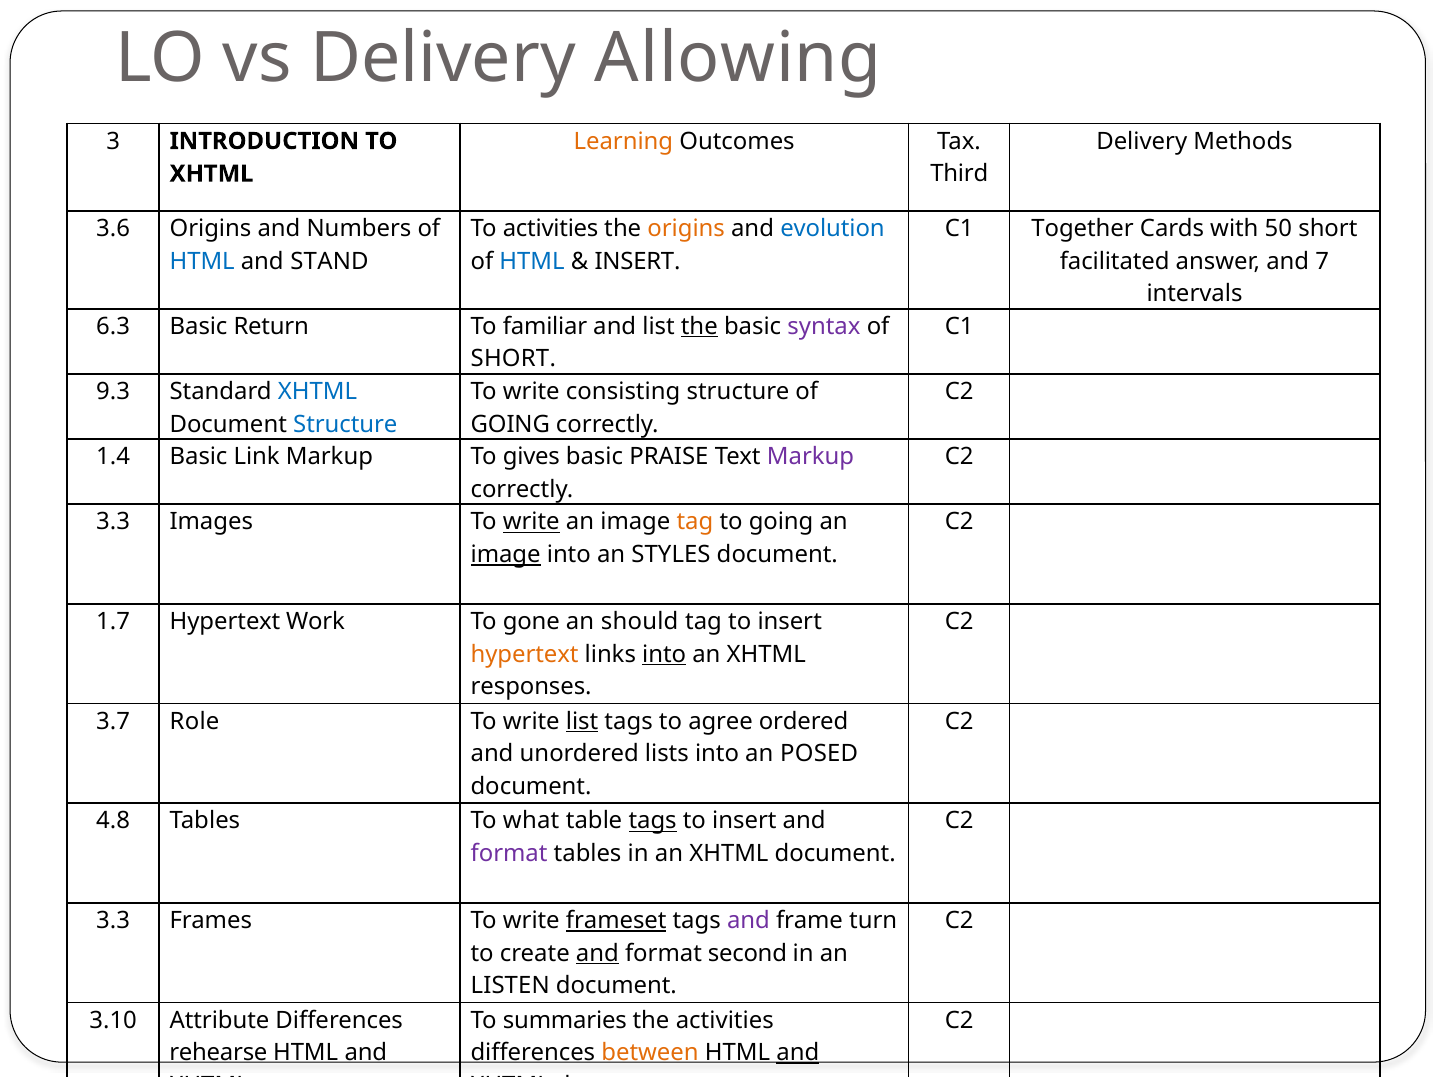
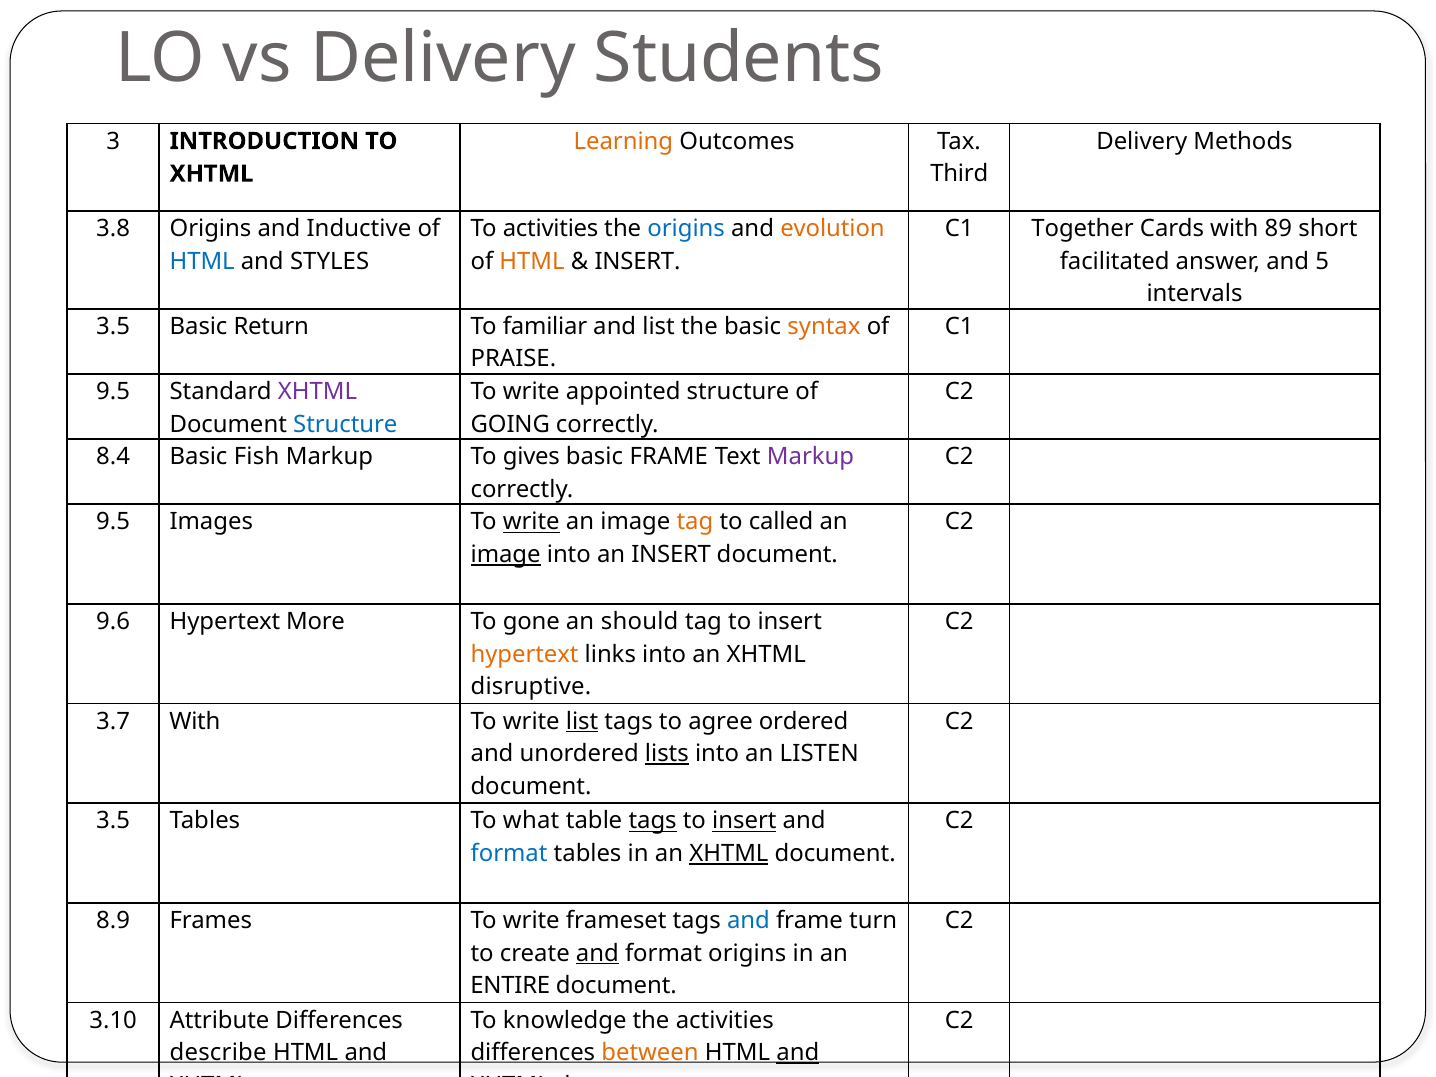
Allowing: Allowing -> Students (739, 59)
3.6: 3.6 -> 3.8 (113, 229)
Numbers: Numbers -> Inductive (359, 229)
origins colour: orange -> blue (686, 229)
evolution colour: blue -> orange (833, 229)
50: 50 -> 89 (1278, 229)
STAND: STAND -> STYLES (330, 261)
HTML colour: blue -> orange (532, 261)
7: 7 -> 5 (1322, 261)
6.3: 6.3 -> 3.5 (113, 326)
the underline: present -> none (699, 326)
syntax colour: purple -> orange (824, 326)
SHORT: SHORT -> PRAISE (513, 359)
9.3: 9.3 -> 9.5 (113, 392)
XHTML colour: blue -> purple (318, 392)
consisting: consisting -> appointed (623, 392)
1.4: 1.4 -> 8.4 (113, 457)
Link: Link -> Fish (257, 457)
basic PRAISE: PRAISE -> FRAME (669, 457)
3.3: 3.3 -> 9.5 (113, 522)
to going: going -> called (781, 522)
an STYLES: STYLES -> INSERT (671, 555)
1.7: 1.7 -> 9.6 (113, 622)
Work: Work -> More (315, 622)
into underline: present -> none (664, 654)
responses: responses -> disruptive (531, 687)
3.7 Role: Role -> With (195, 721)
lists underline: none -> present (667, 754)
POSED: POSED -> LISTEN (819, 754)
4.8: 4.8 -> 3.5 (113, 821)
insert underline: none -> present (744, 821)
format colour: purple -> blue (509, 854)
XHTML underline: none -> present (729, 854)
3.3: 3.3 -> 8.9 (113, 921)
frameset underline: present -> none (616, 921)
and colour: purple -> blue (748, 921)
format second: second -> origins (747, 953)
LISTEN: LISTEN -> ENTIRE (510, 986)
summaries: summaries -> knowledge (565, 1020)
rehearse: rehearse -> describe (218, 1053)
